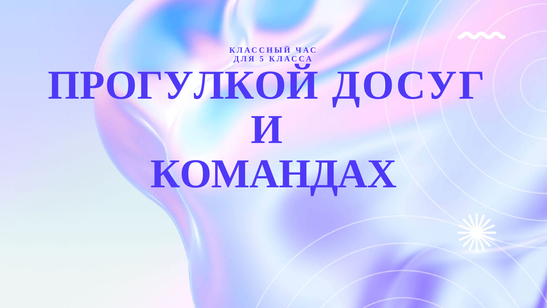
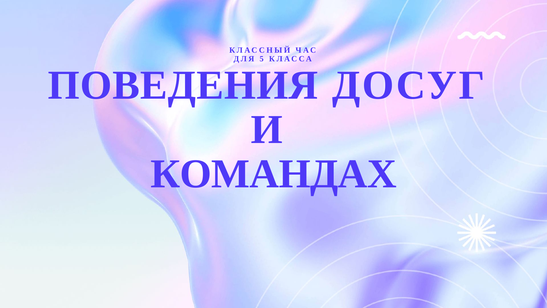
ПРОГУЛКОЙ: ПРОГУЛКОЙ -> ПОВЕДЕНИЯ (183, 85)
